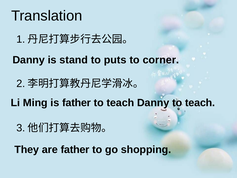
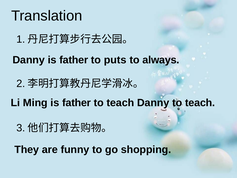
Danny is stand: stand -> father (74, 60)
corner: corner -> always (161, 60)
are father: father -> funny (75, 149)
